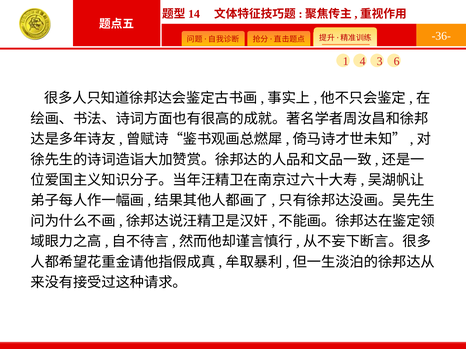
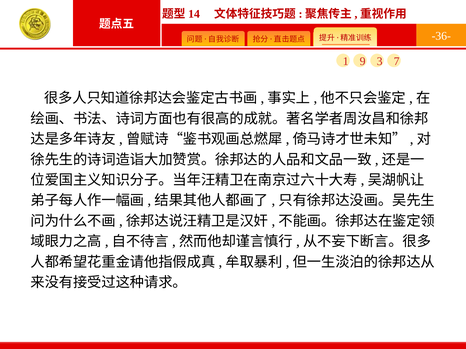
4: 4 -> 9 (363, 61)
6: 6 -> 7 (397, 61)
